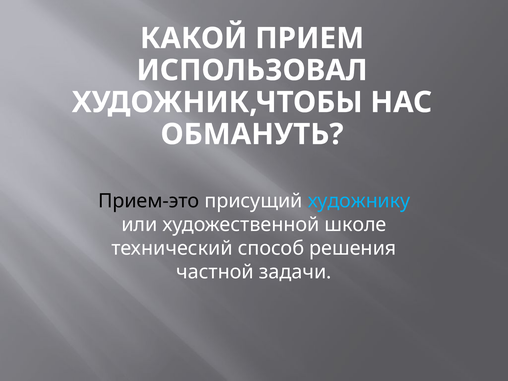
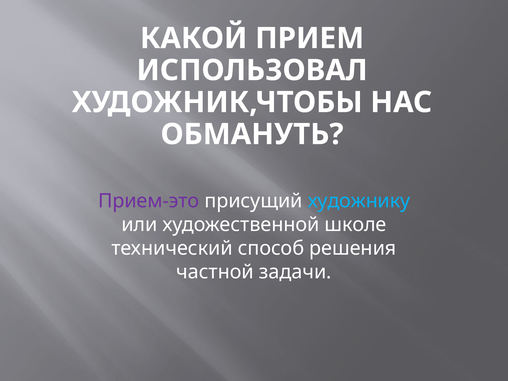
Прием-это colour: black -> purple (149, 201)
